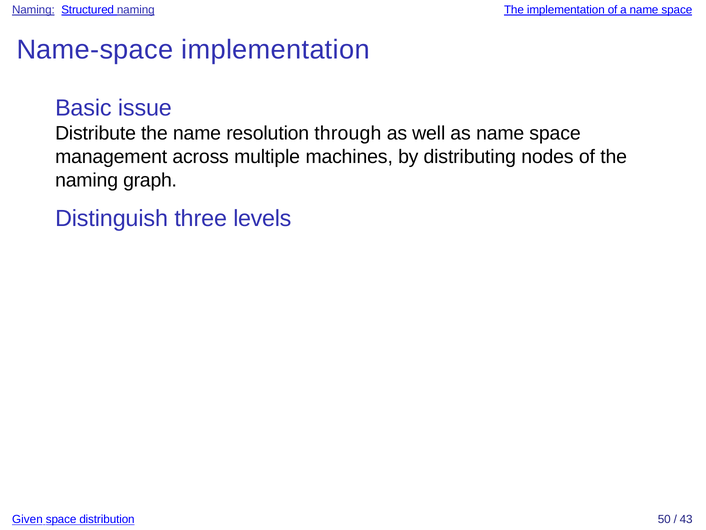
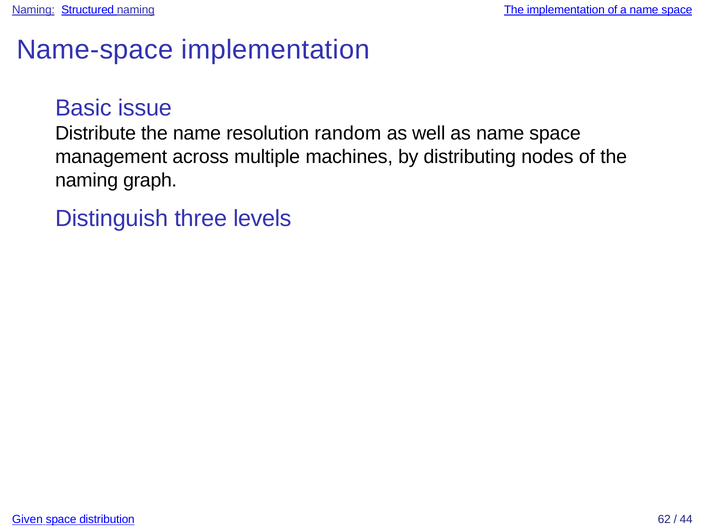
through: through -> random (348, 133)
50: 50 -> 62 (664, 519)
43: 43 -> 44 (686, 519)
